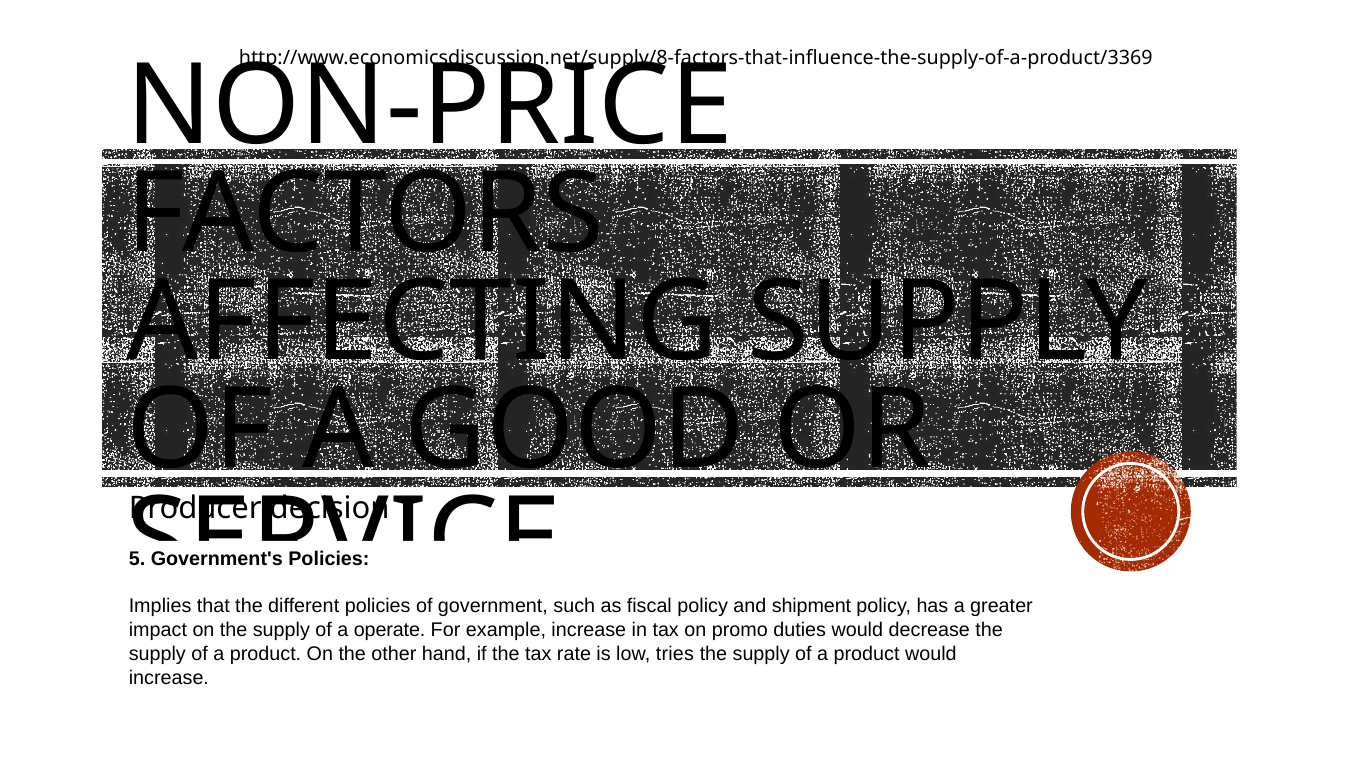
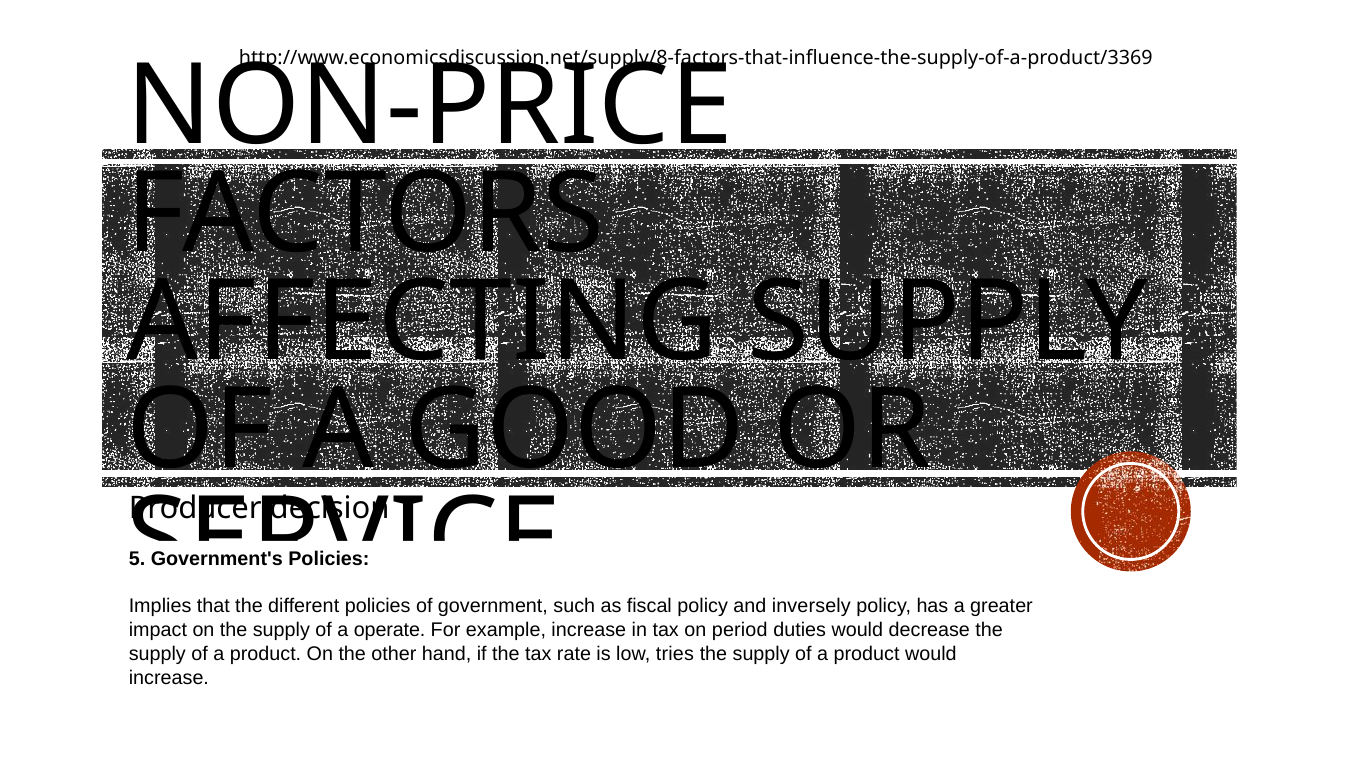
shipment: shipment -> inversely (811, 607)
promo: promo -> period (740, 630)
